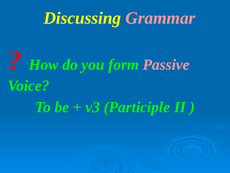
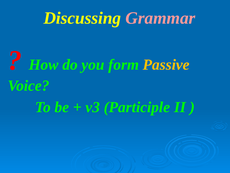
Passive colour: pink -> yellow (166, 64)
